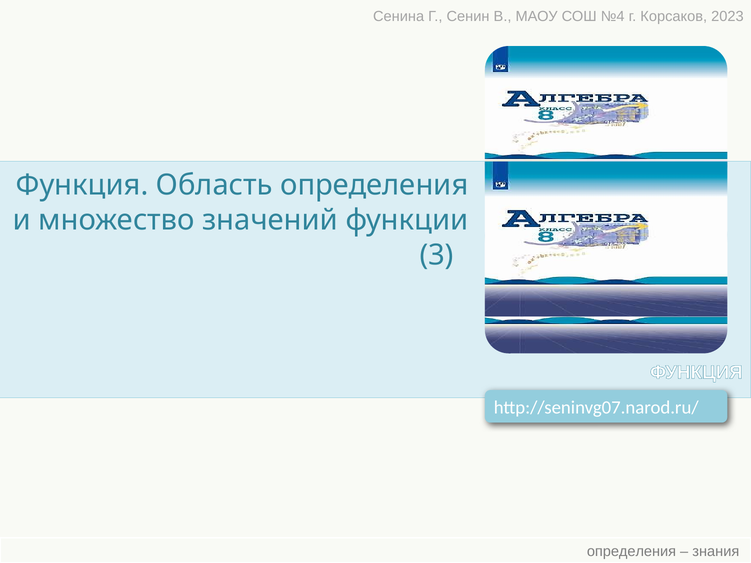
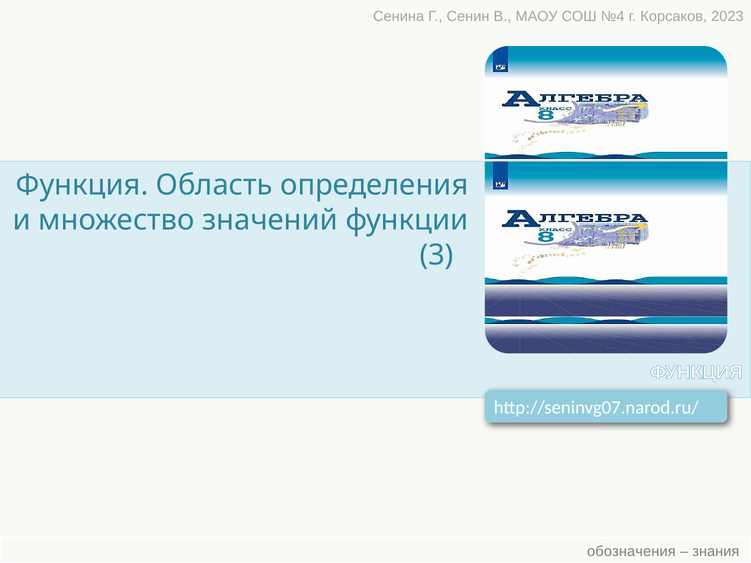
определения: определения -> обозначения (631, 552)
